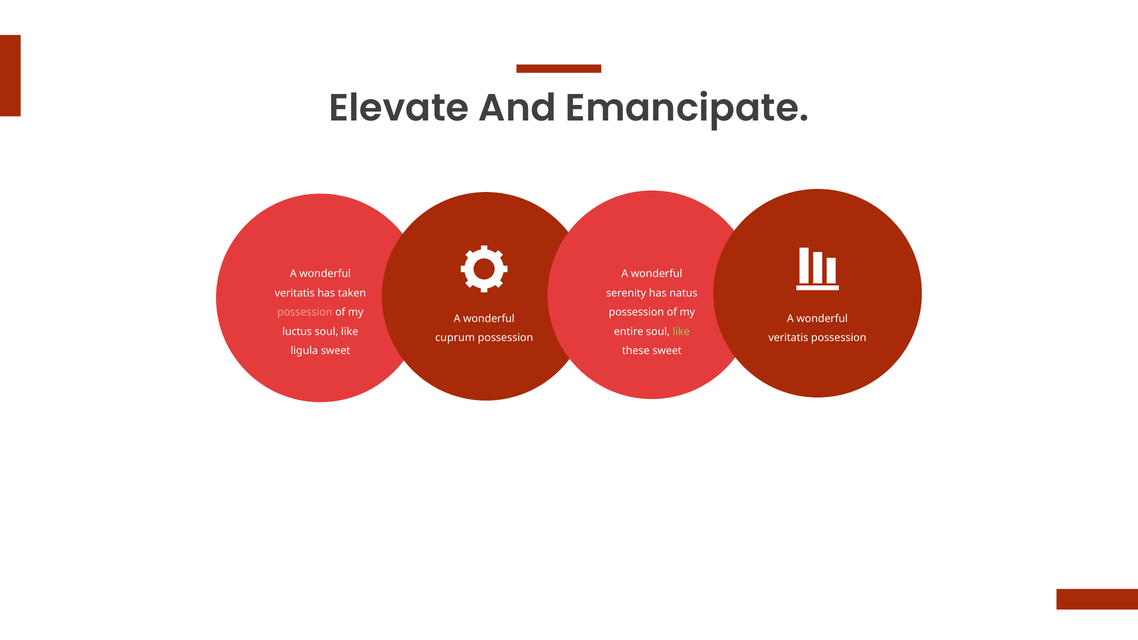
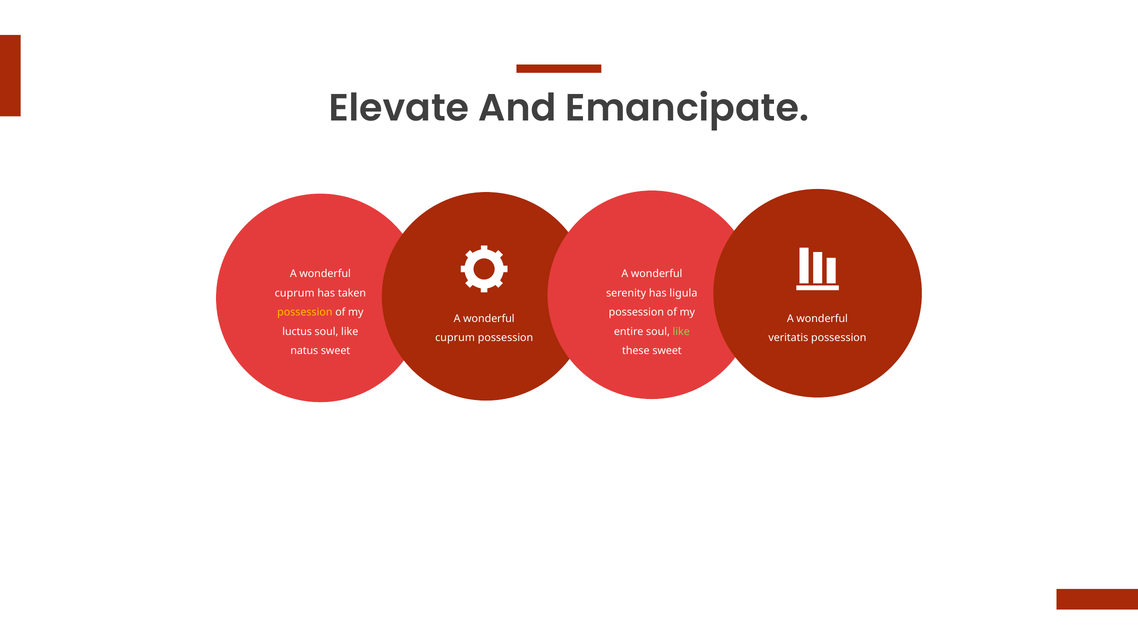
veritatis: veritatis -> cuprum (295, 293)
natus: natus -> ligula (683, 293)
possession colour: pink -> yellow (305, 312)
ligula: ligula -> natus (304, 351)
